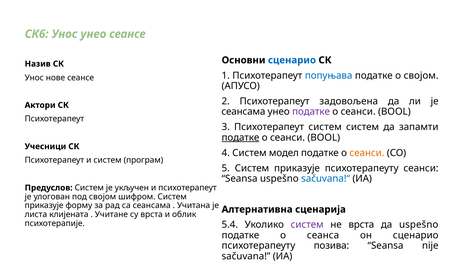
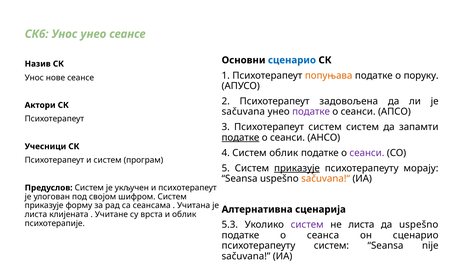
попуњава colour: blue -> orange (329, 76)
o својом: својом -> поруку (421, 76)
сеансама: сеансама -> sačuvana (243, 112)
BOOL: BOOL -> АПСО (394, 112)
BOOL: BOOL -> АНСО (324, 138)
Систем модел: модел -> облик (284, 153)
сеанси colour: orange -> purple (367, 153)
приказује underline: none -> present (297, 168)
психотерапеуту сеанси: сеанси -> морају (421, 168)
sačuvana!“ colour: blue -> orange (326, 179)
5.4: 5.4 -> 5.3 (230, 225)
не врста: врста -> листа (361, 225)
психотерапеуту позива: позива -> систем (331, 246)
